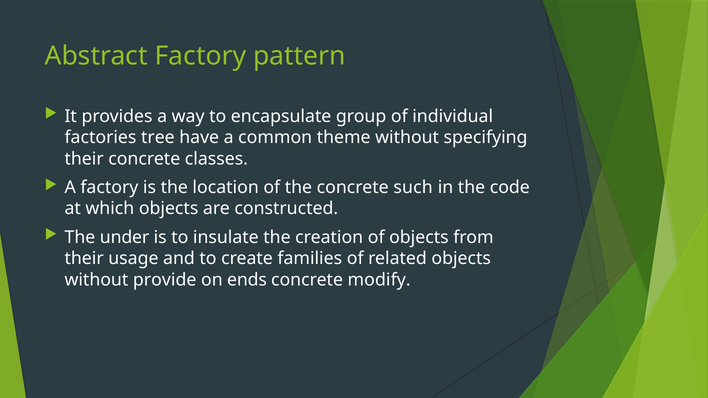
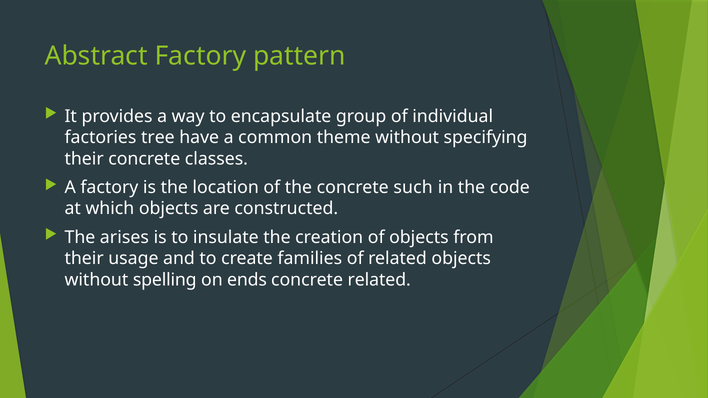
under: under -> arises (124, 237)
provide: provide -> spelling (165, 280)
concrete modify: modify -> related (379, 280)
